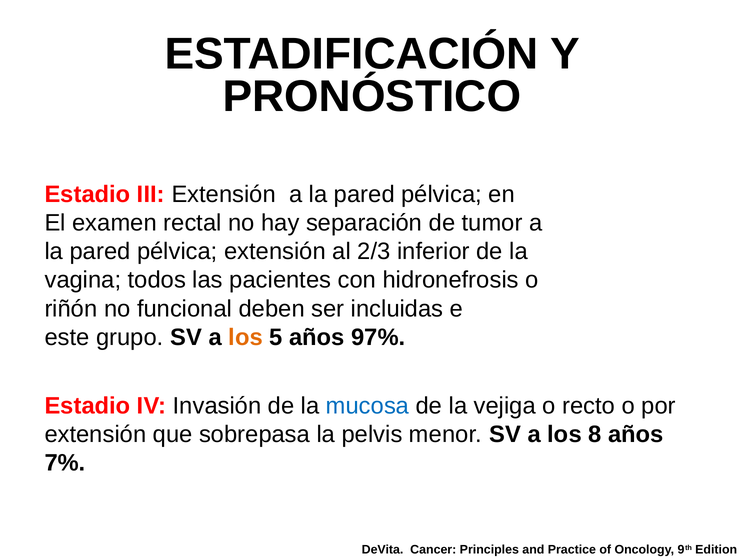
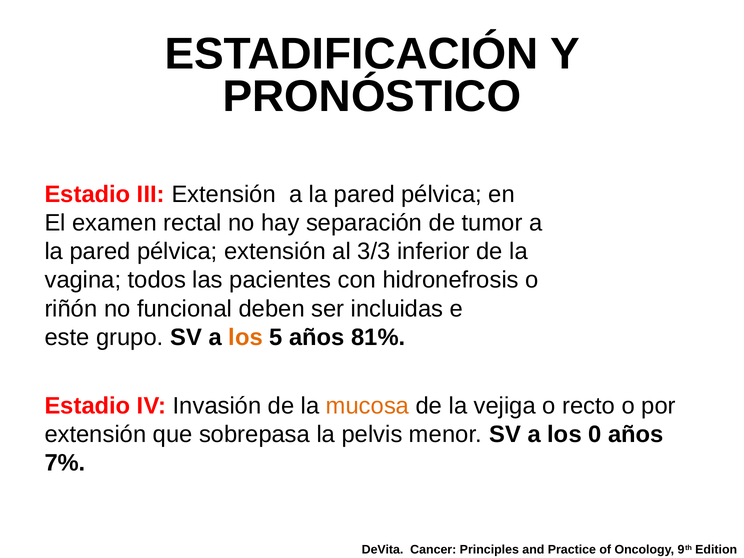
2/3: 2/3 -> 3/3 (374, 252)
97%: 97% -> 81% (378, 337)
mucosa colour: blue -> orange (368, 406)
8: 8 -> 0 (595, 434)
